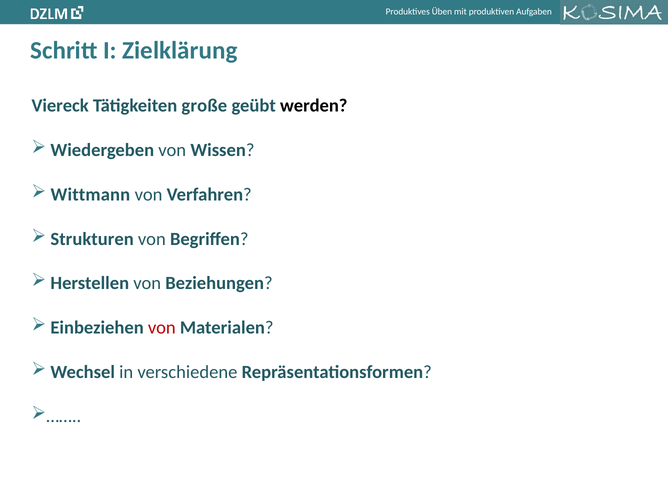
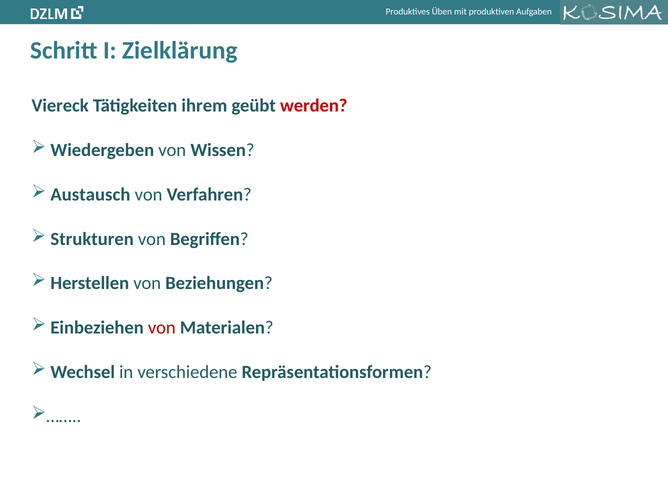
große: große -> ihrem (204, 106)
werden colour: black -> red (314, 106)
Wittmann: Wittmann -> Austausch (90, 195)
